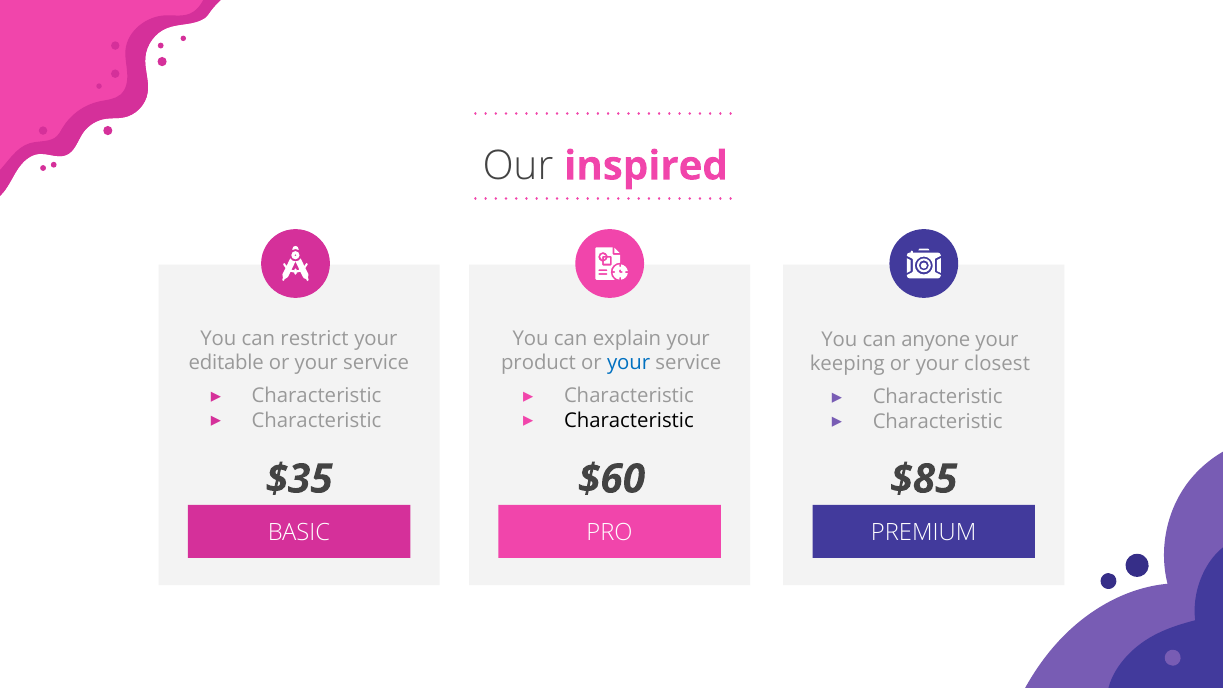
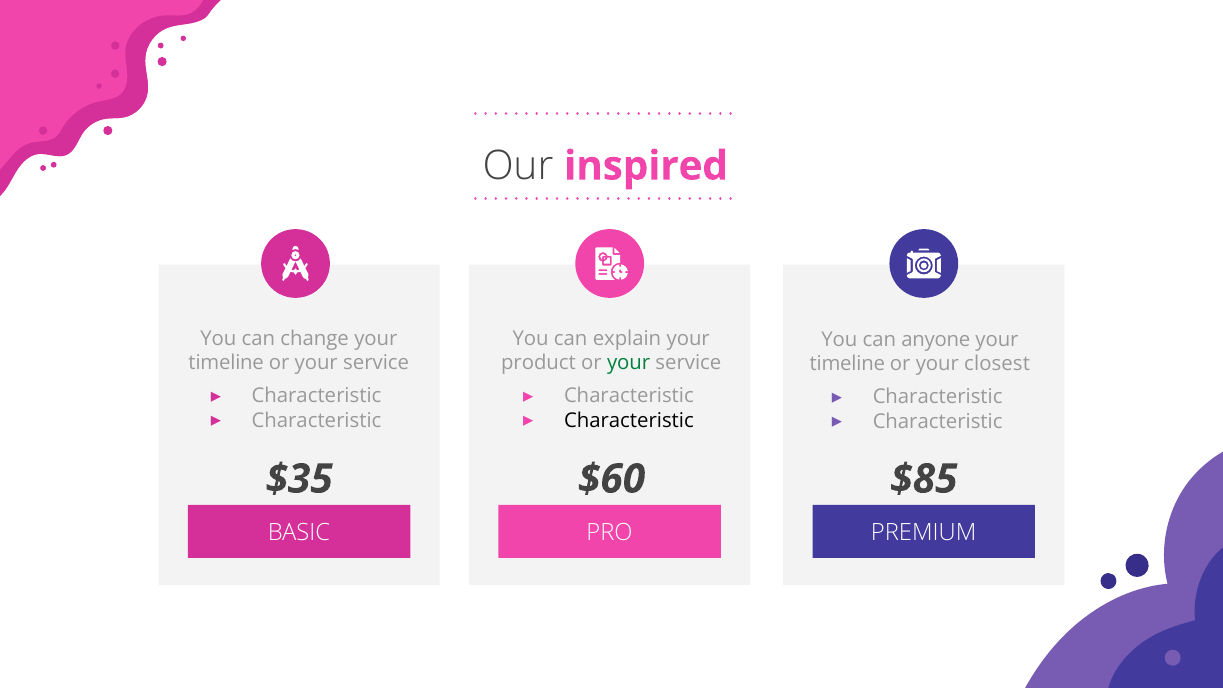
restrict: restrict -> change (315, 338)
editable: editable -> timeline (226, 363)
your colour: blue -> green (629, 363)
keeping: keeping -> timeline (847, 364)
